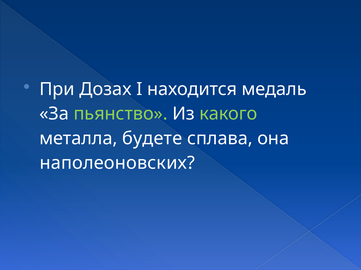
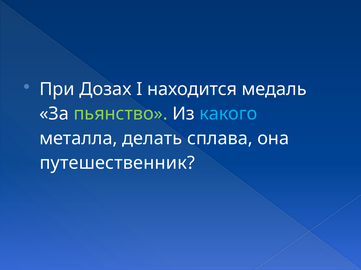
какого colour: light green -> light blue (228, 114)
будете: будете -> делать (152, 139)
наполеоновских: наполеоновских -> путешественник (117, 163)
